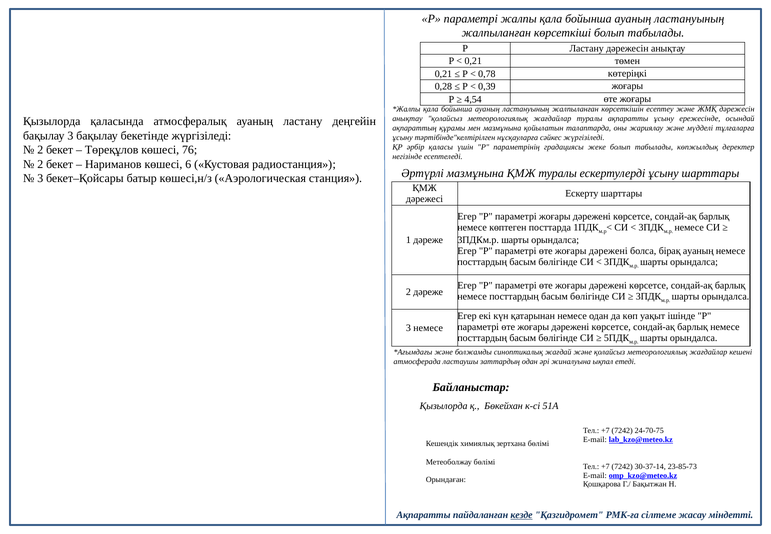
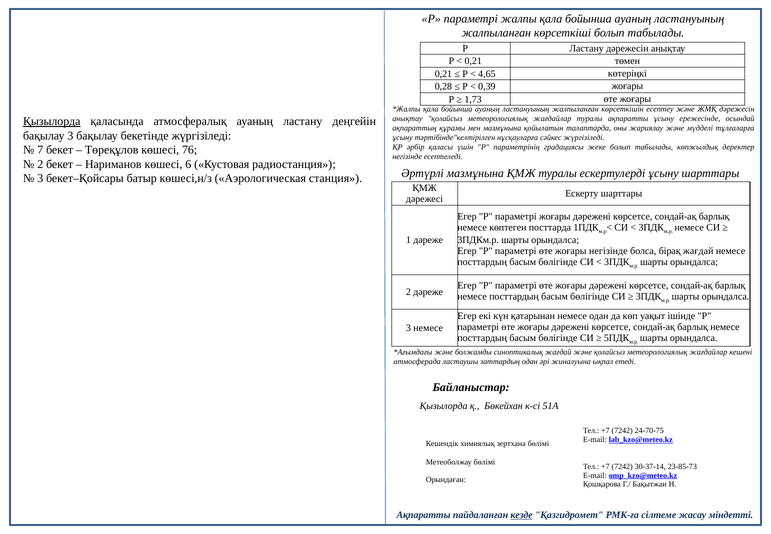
0,78: 0,78 -> 4,65 (487, 74)
4,54: 4,54 -> 1,73 (473, 99)
Қызылорда underline: none -> present (52, 121)
2: 2 -> 7 (40, 150)
дәрежені: дәрежені -> негізінде (608, 251)
бірақ ауаның: ауаның -> жағдай (698, 251)
